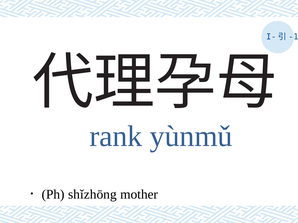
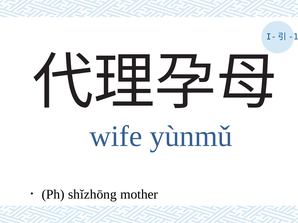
rank: rank -> wife (116, 137)
